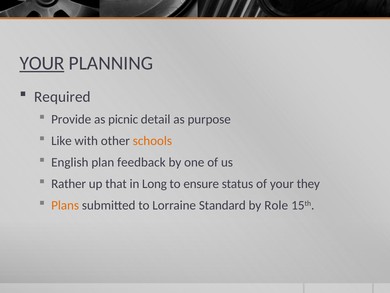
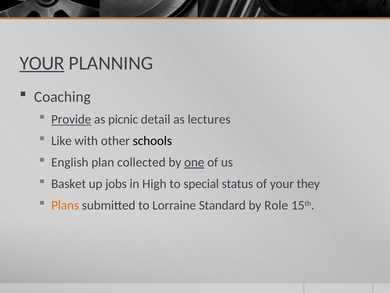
Required: Required -> Coaching (62, 97)
Provide underline: none -> present (71, 119)
purpose: purpose -> lectures (209, 119)
schools colour: orange -> black (152, 141)
feedback: feedback -> collected (141, 162)
one underline: none -> present (194, 162)
Rather: Rather -> Basket (69, 184)
that: that -> jobs (116, 184)
Long: Long -> High (154, 184)
ensure: ensure -> special (201, 184)
